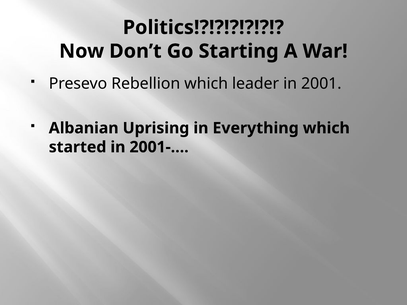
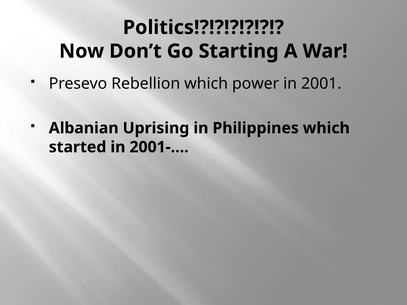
leader: leader -> power (256, 84)
Everything: Everything -> Philippines (256, 128)
